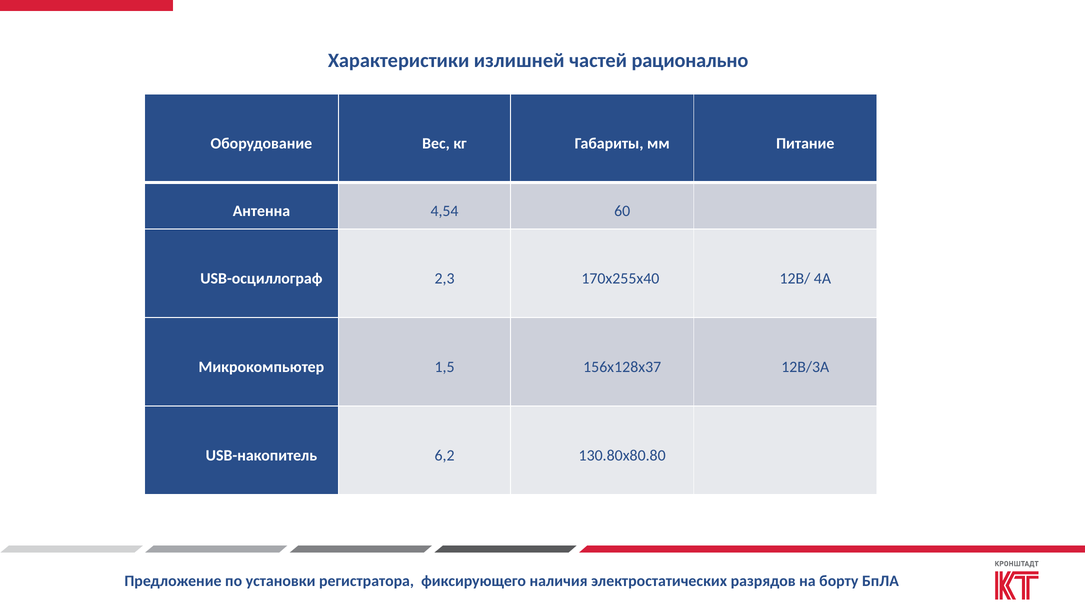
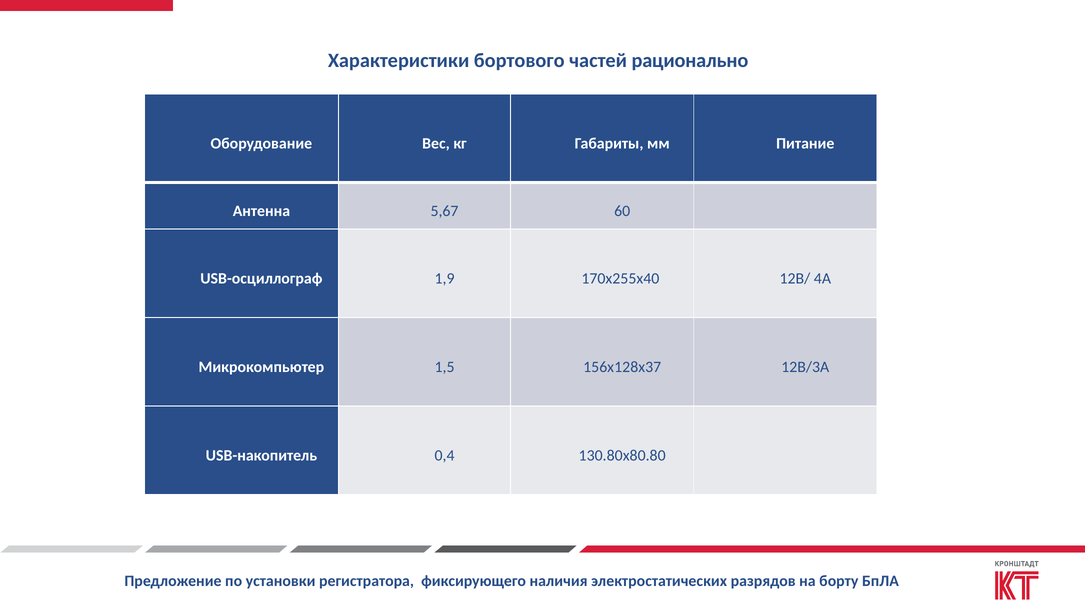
излишней: излишней -> бортового (519, 61)
4,54: 4,54 -> 5,67 (444, 211)
2,3: 2,3 -> 1,9 (445, 279)
6,2: 6,2 -> 0,4 (445, 456)
